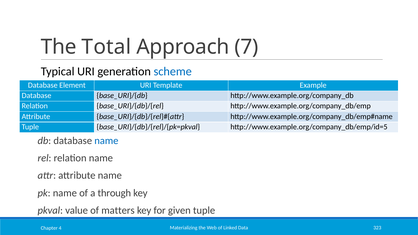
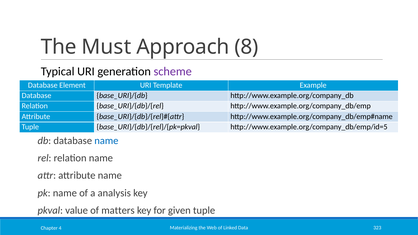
Total: Total -> Must (106, 47)
7: 7 -> 8 (246, 47)
scheme colour: blue -> purple (173, 71)
through: through -> analysis (114, 193)
